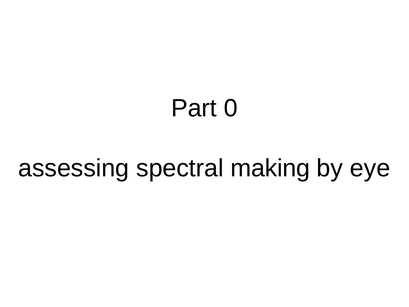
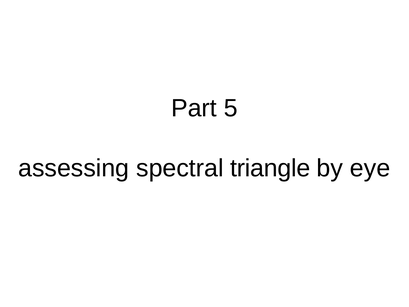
0: 0 -> 5 (231, 108)
making: making -> triangle (270, 168)
